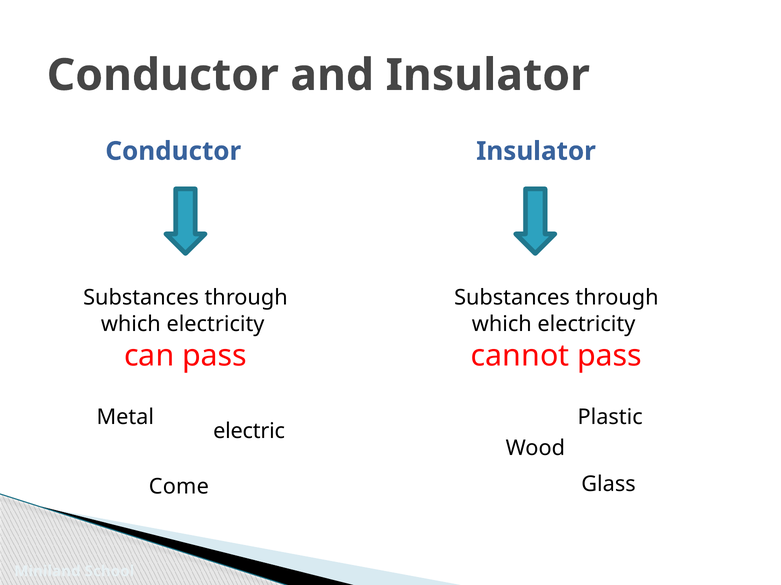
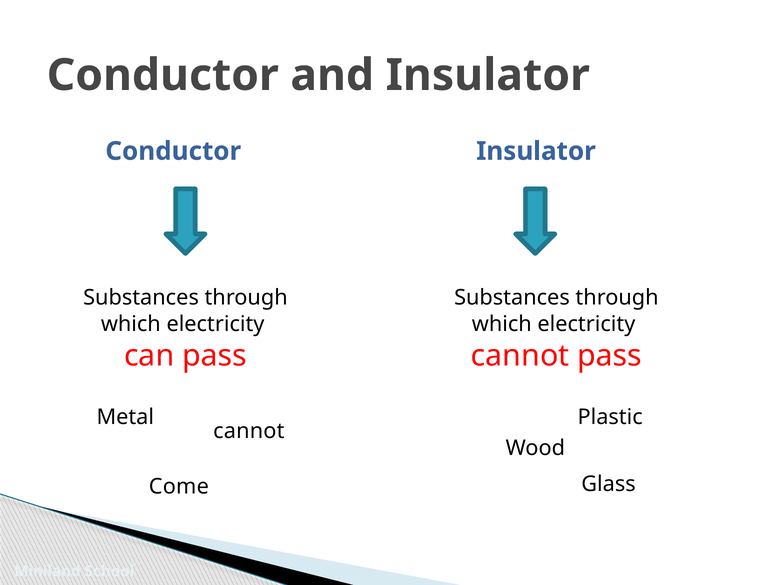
electric: electric -> cannot (249, 432)
